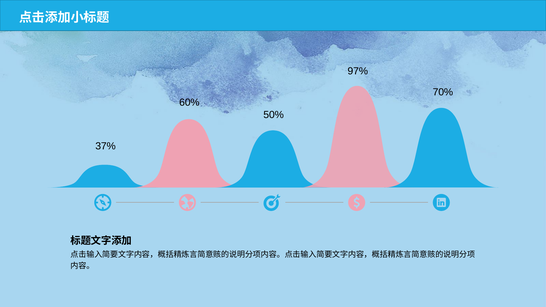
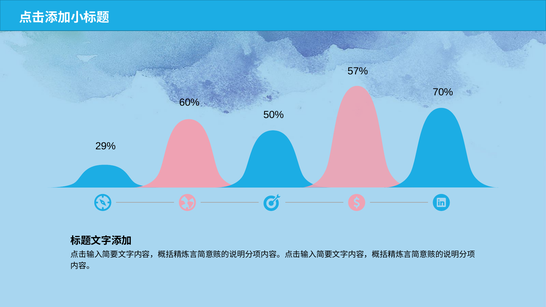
97%: 97% -> 57% (358, 71)
37%: 37% -> 29% (106, 146)
